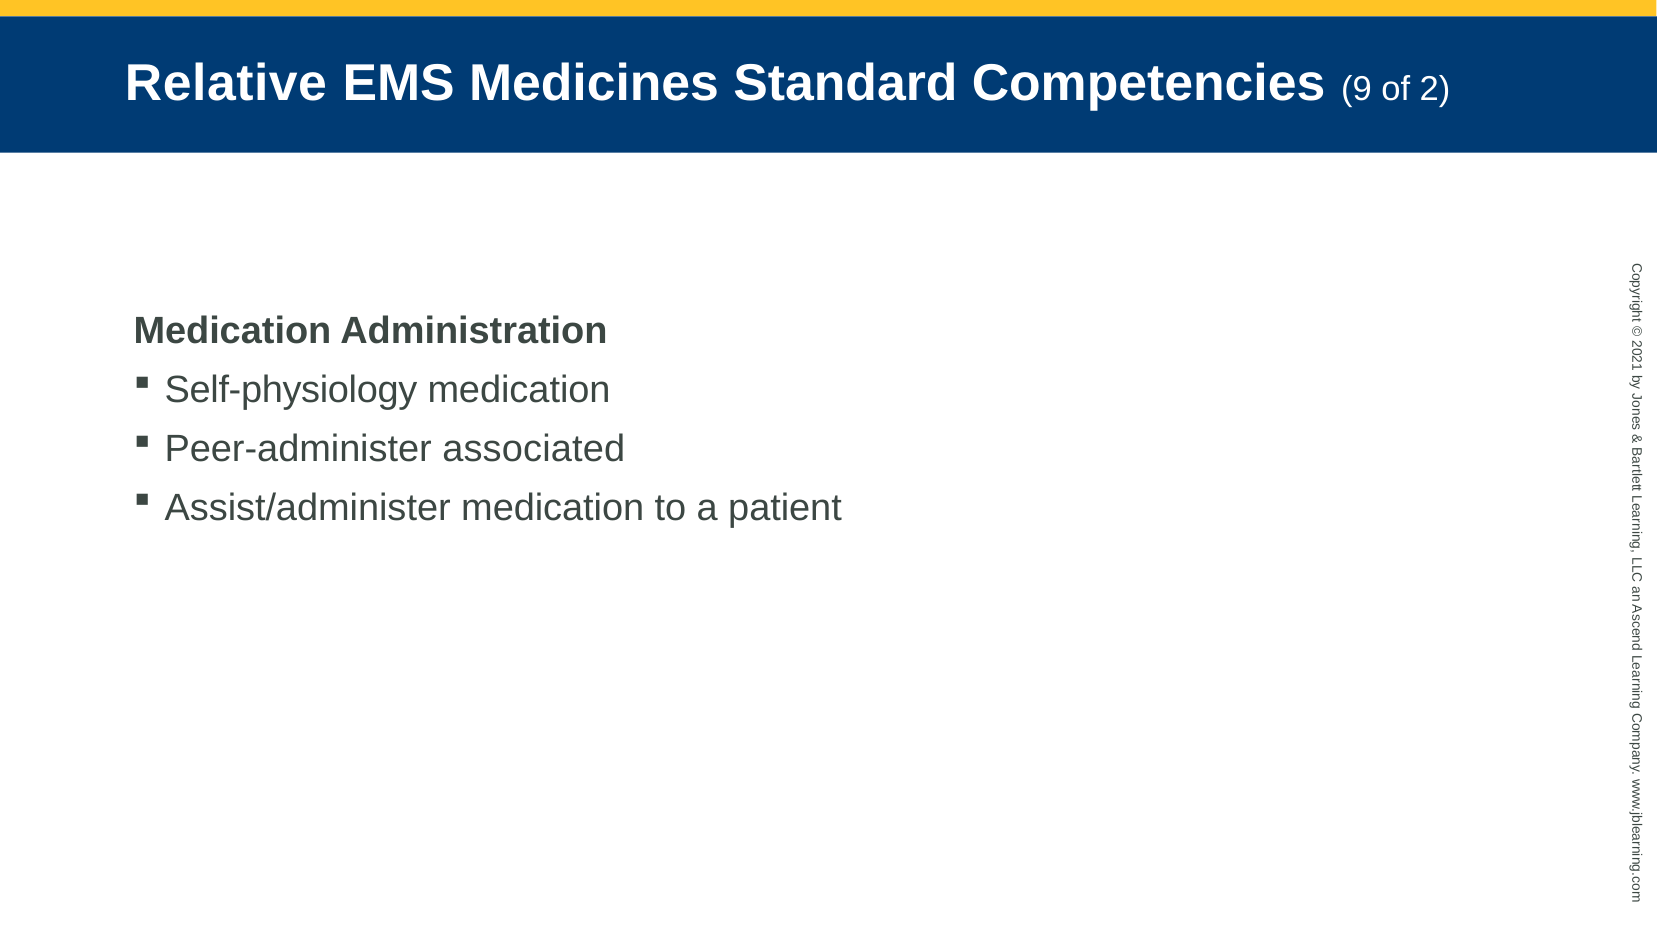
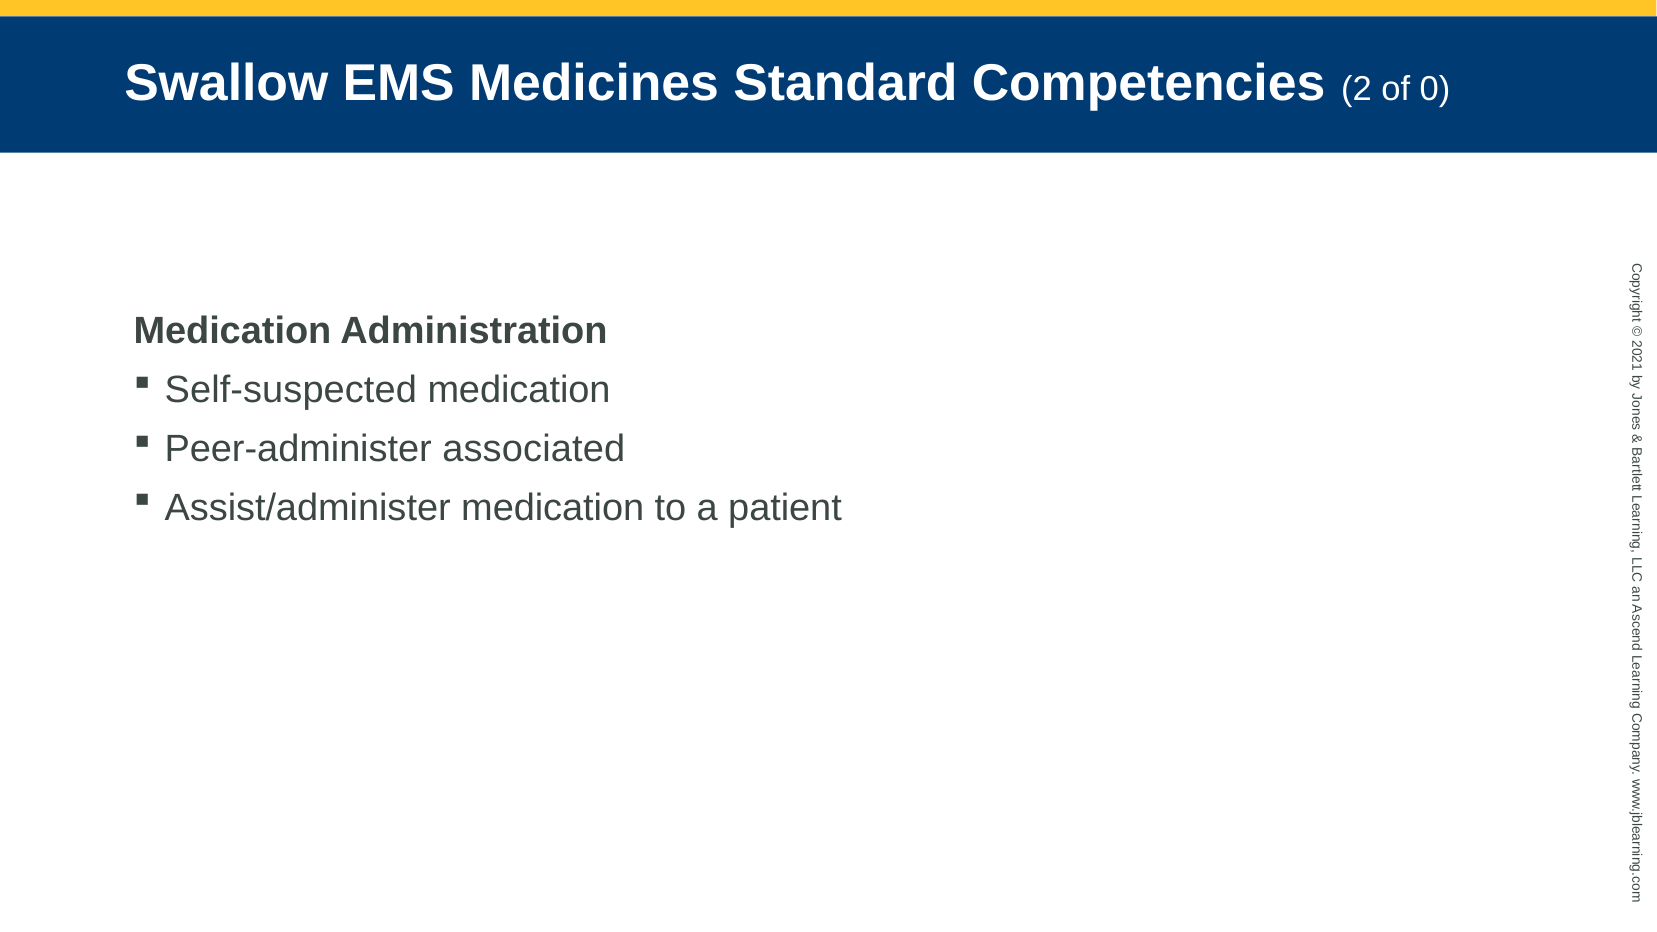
Relative: Relative -> Swallow (226, 83)
Competencies 9: 9 -> 2 (1356, 89)
of 2: 2 -> 0 (1435, 89)
Self-physiology: Self-physiology -> Self-suspected (291, 390)
